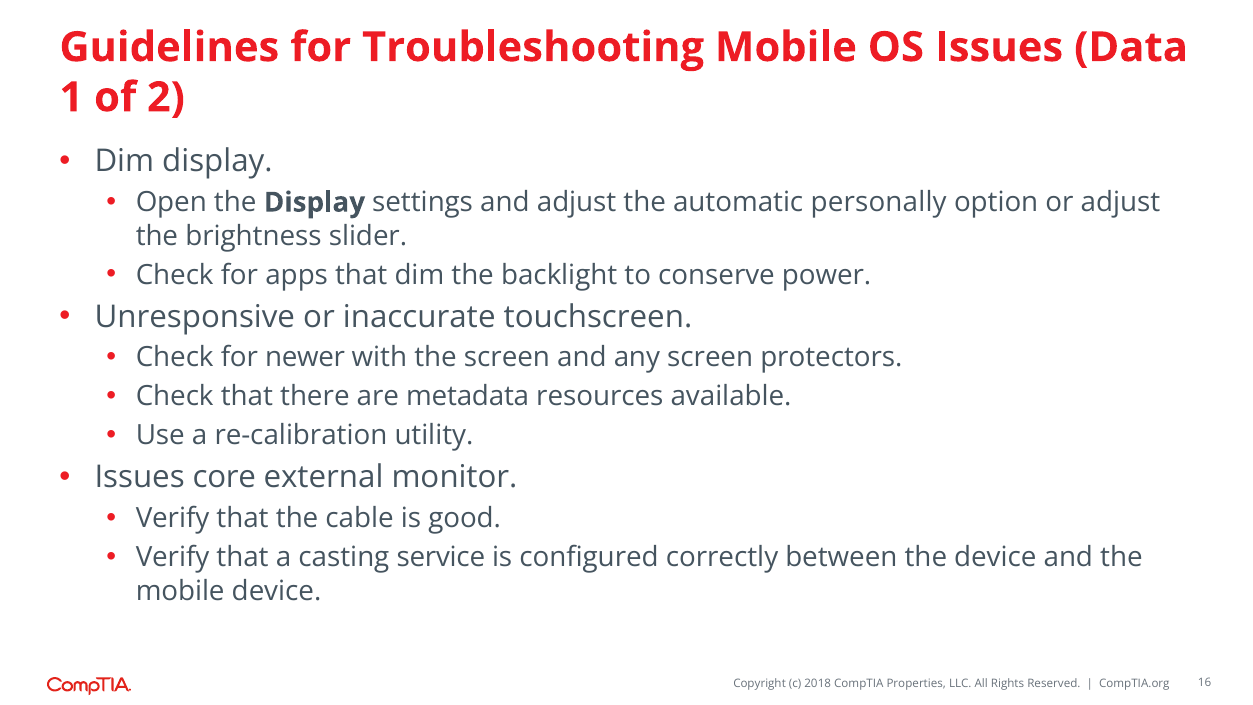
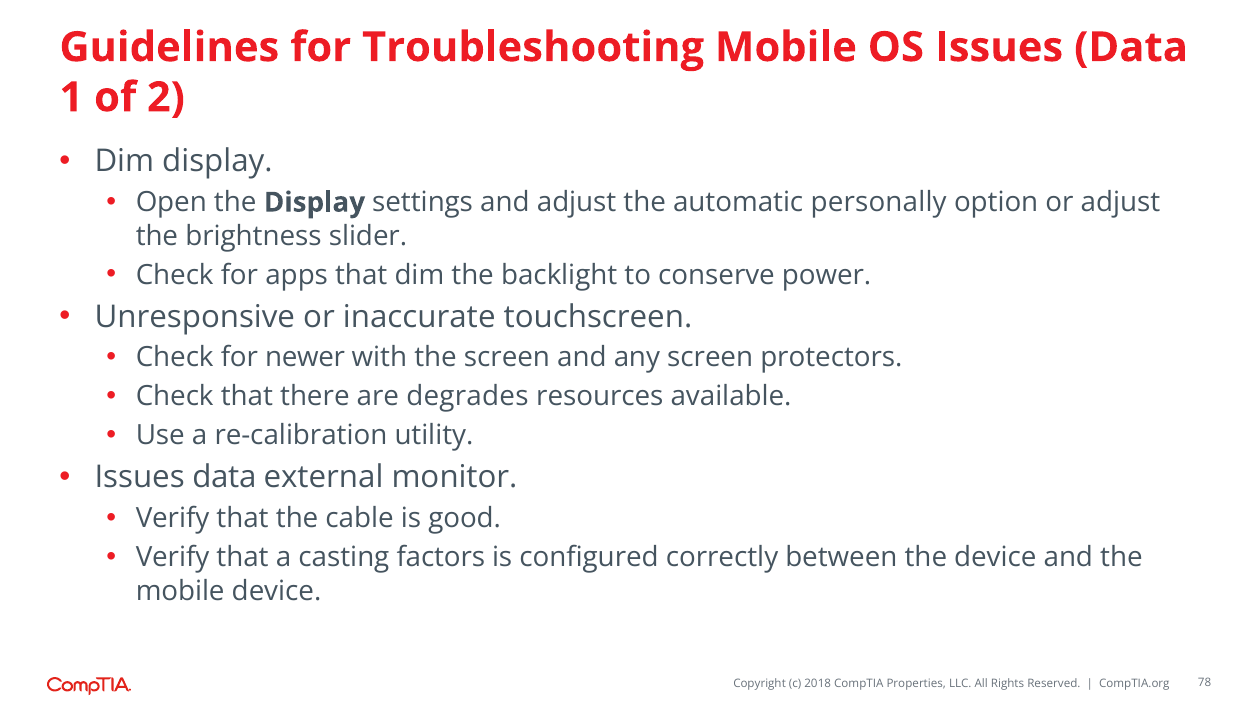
metadata: metadata -> degrades (467, 397)
core: core -> data (224, 478)
service: service -> factors (441, 557)
16: 16 -> 78 (1205, 683)
